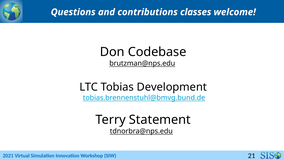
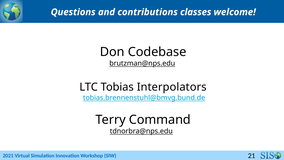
Development: Development -> Interpolators (172, 87)
Statement: Statement -> Command (160, 119)
